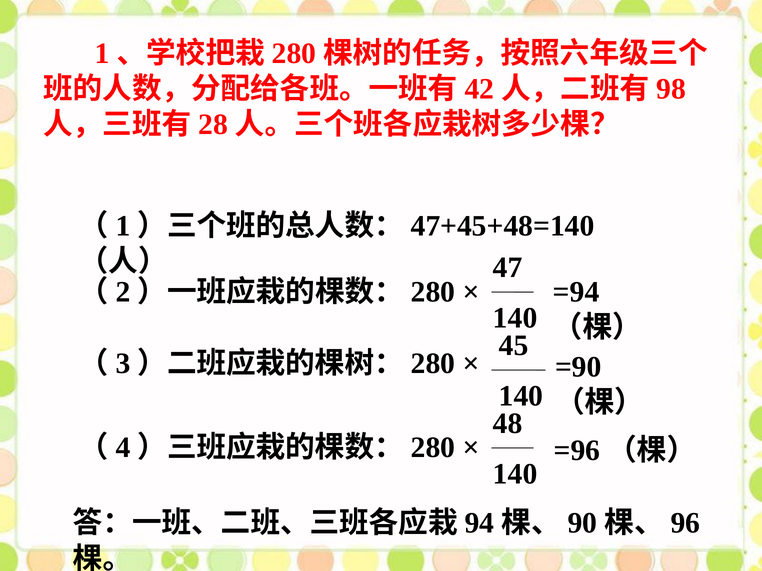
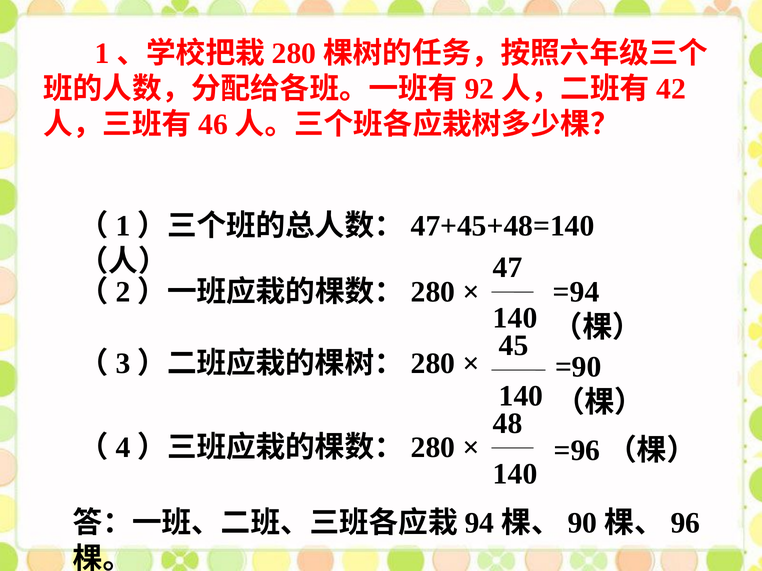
42: 42 -> 92 (479, 89)
98: 98 -> 42 (671, 89)
28: 28 -> 46 (213, 124)
